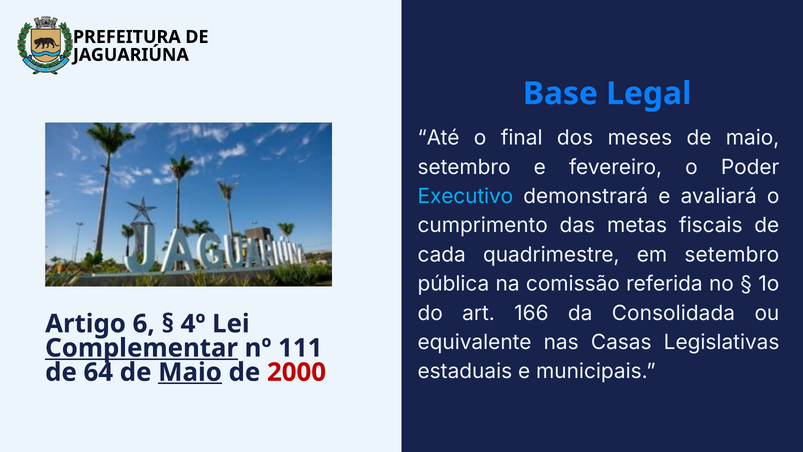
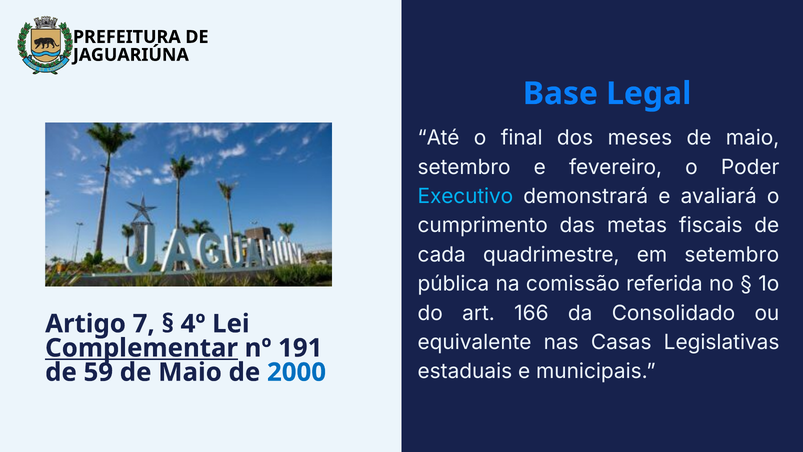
Consolidada: Consolidada -> Consolidado (673, 313)
6: 6 -> 7 (144, 324)
111: 111 -> 191 (300, 348)
64: 64 -> 59 (98, 372)
Maio underline: present -> none (190, 372)
2000 colour: red -> blue (297, 372)
